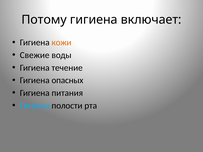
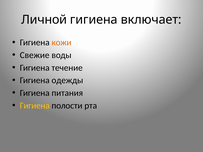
Потому: Потому -> Личной (44, 20)
опасных: опасных -> одежды (67, 80)
Гигиена colour: light blue -> yellow (35, 106)
